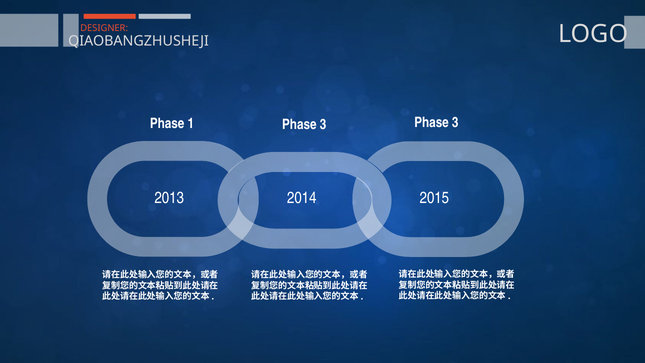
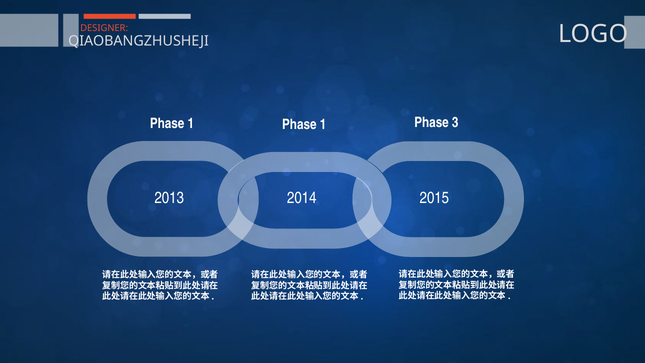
3: 3 -> 1 (323, 124)
